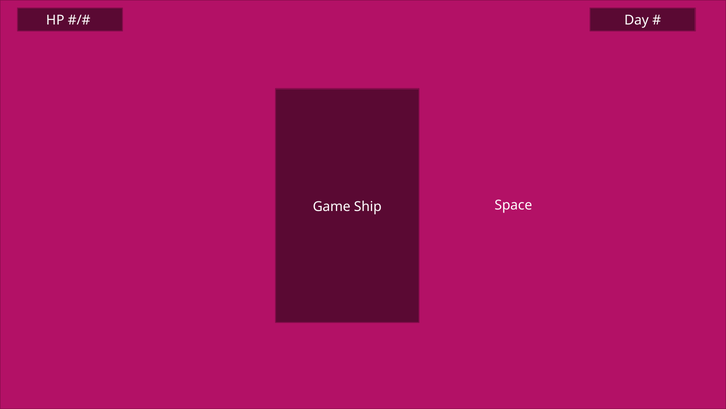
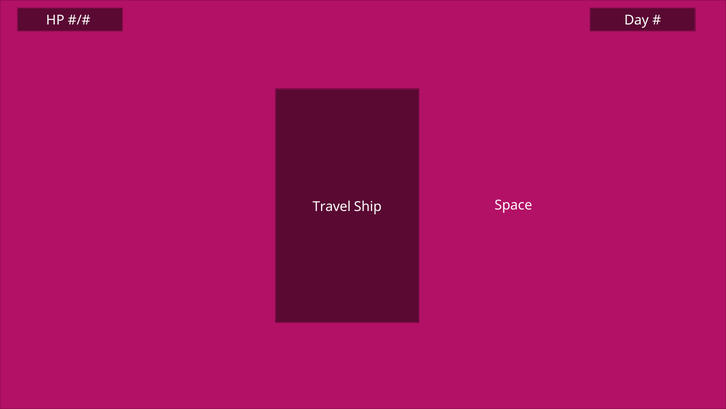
Game: Game -> Travel (332, 206)
